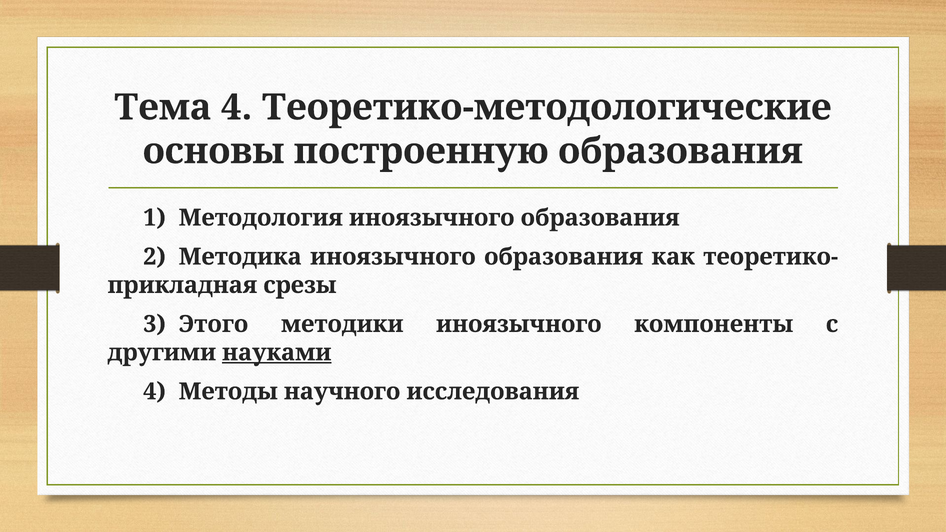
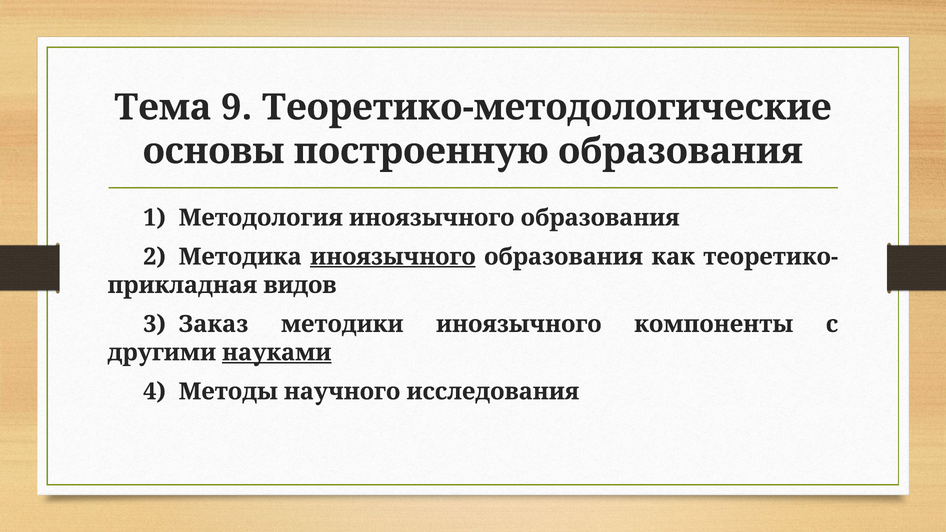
Тема 4: 4 -> 9 (237, 107)
иноязычного underline: none -> present (393, 257)
срезы: срезы -> видов (300, 285)
Этого: Этого -> Заказ (213, 324)
